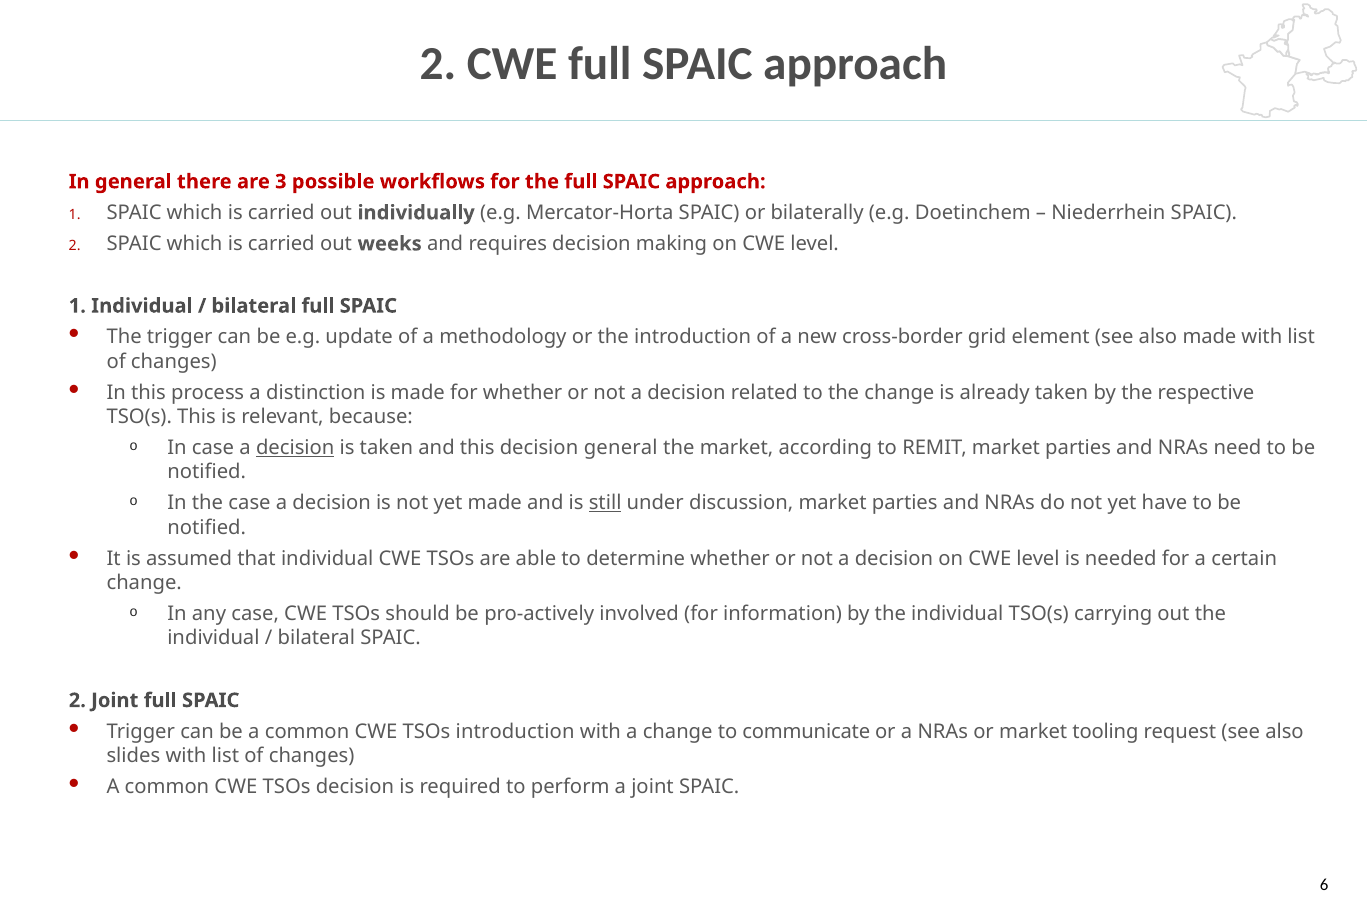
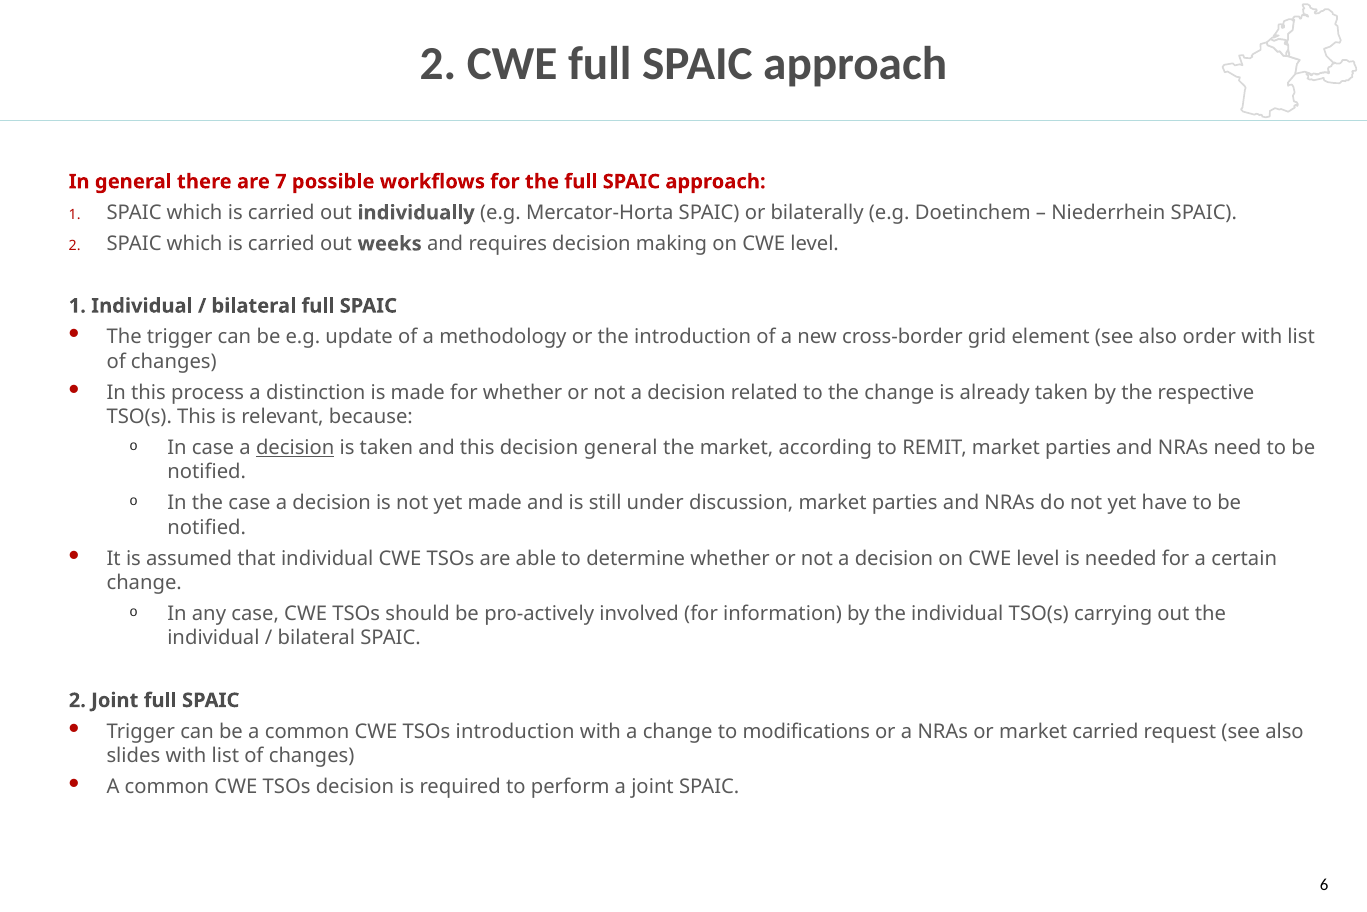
3: 3 -> 7 (281, 182)
also made: made -> order (1209, 337)
still underline: present -> none (605, 503)
communicate: communicate -> modifications (806, 731)
market tooling: tooling -> carried (1105, 731)
